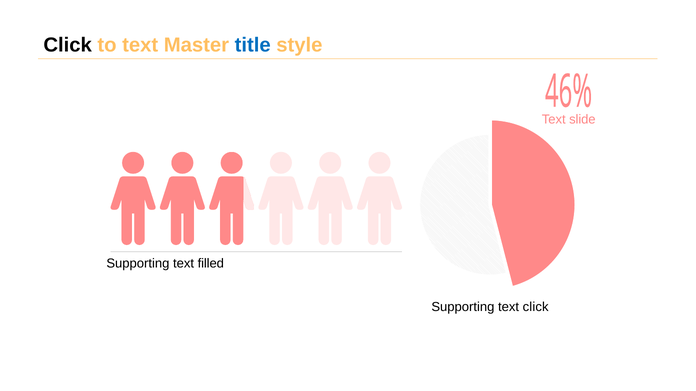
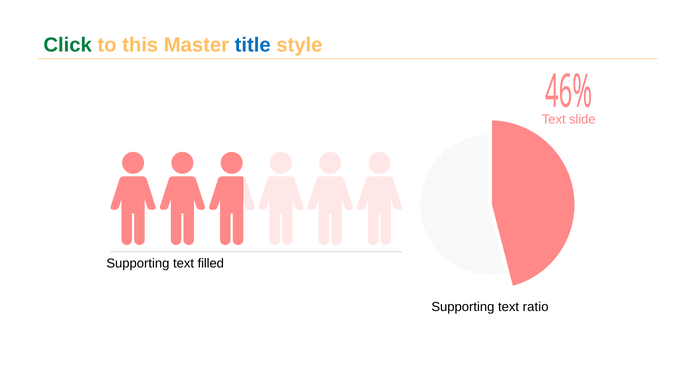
Click colour: black -> green (68, 45)
to text: text -> this (140, 45)
text click: click -> ratio (536, 307)
